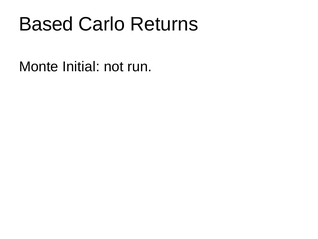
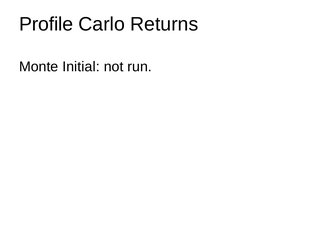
Based: Based -> Profile (46, 24)
